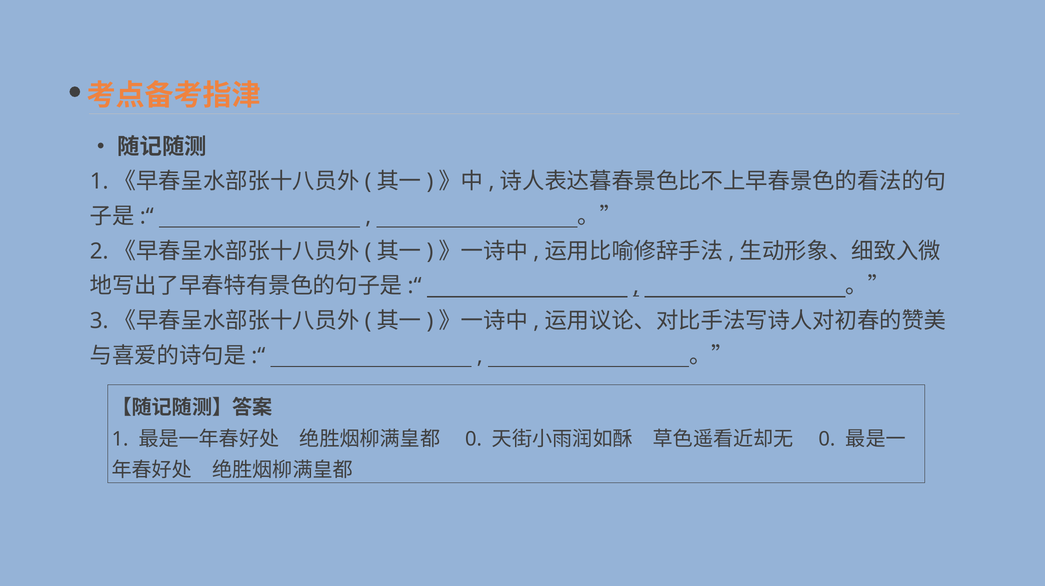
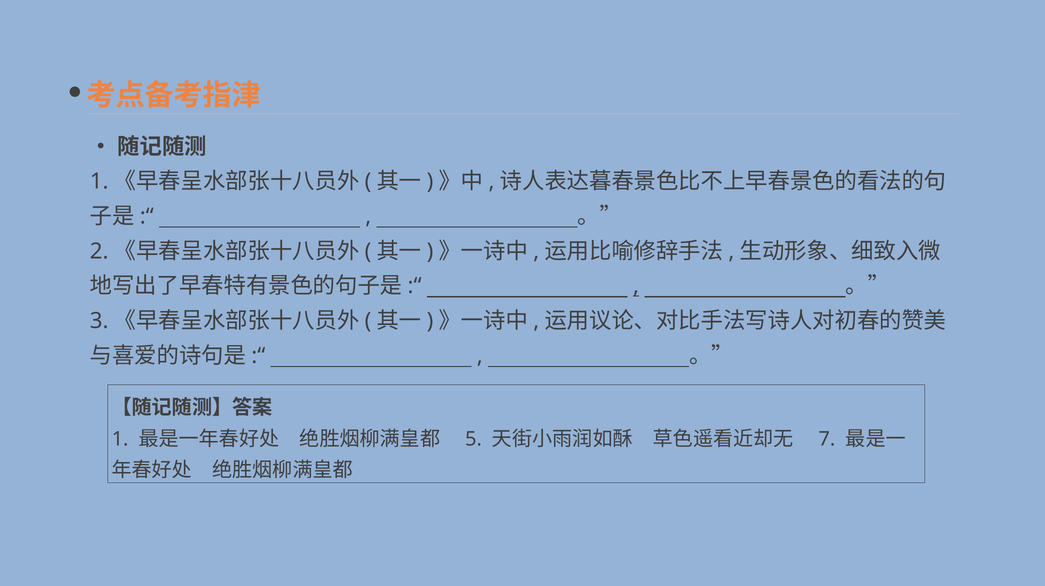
0: 0 -> 5 (473, 439)
0: 0 -> 7 (827, 439)
